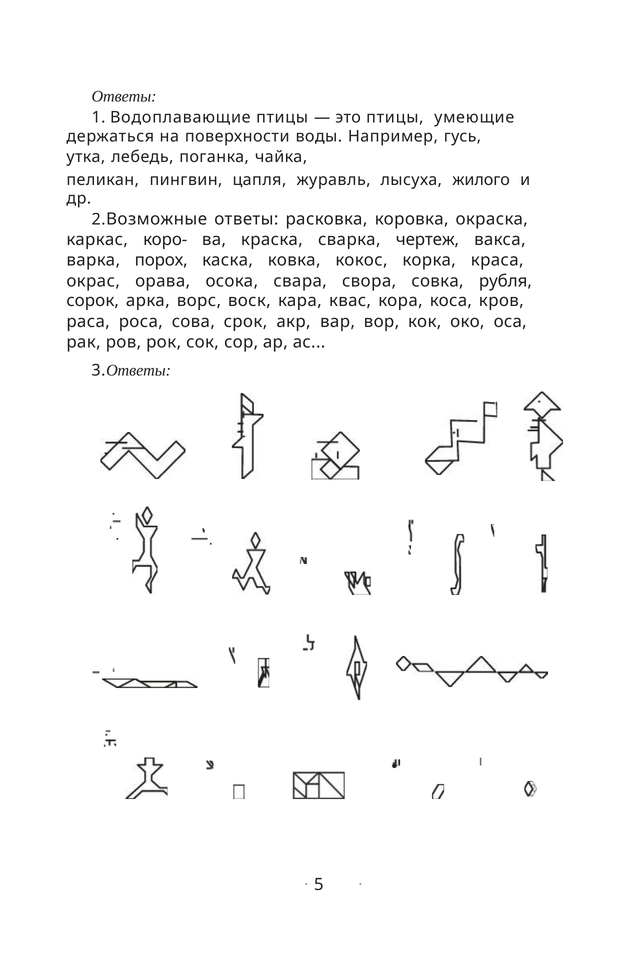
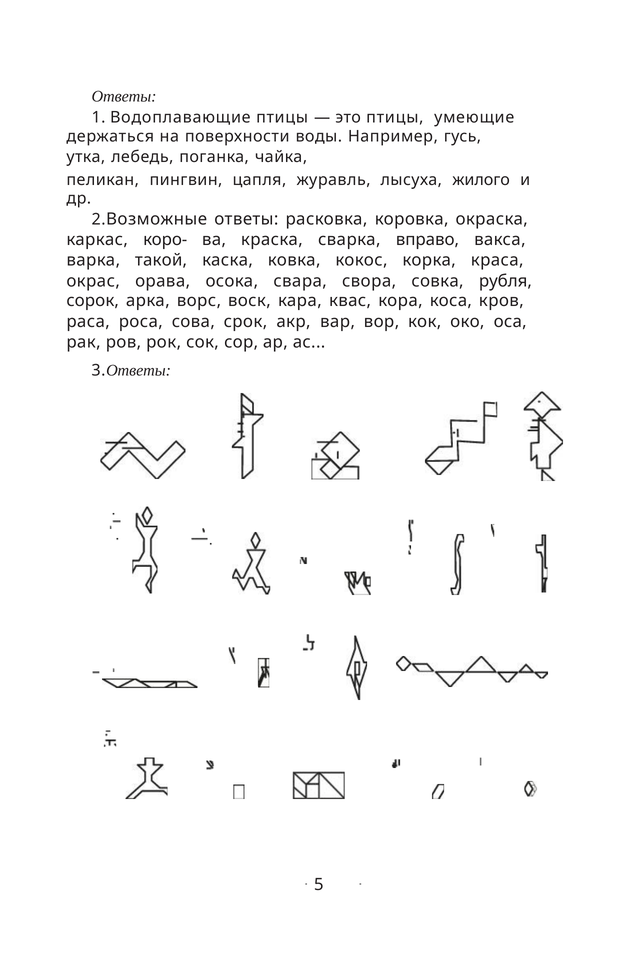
чертеж: чертеж -> вправо (427, 240)
порох: порох -> такой (161, 260)
